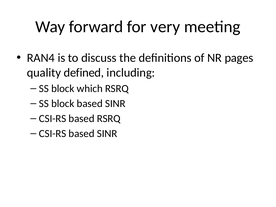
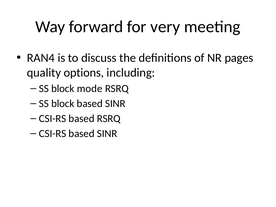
defined: defined -> options (84, 73)
which: which -> mode (90, 88)
